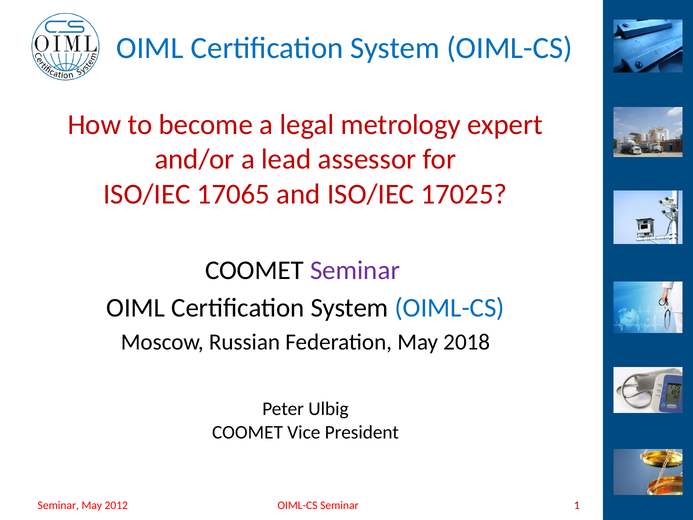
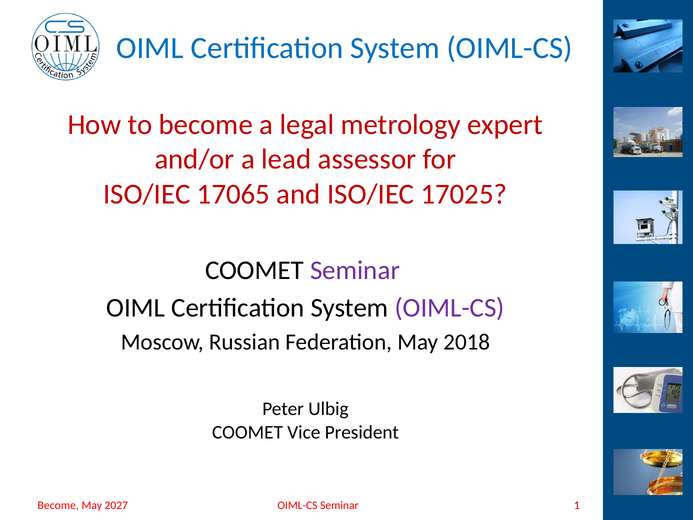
OIML-CS colour: blue -> purple (450, 308)
Seminar: Seminar -> Become (58, 505)
2012: 2012 -> 2027 (116, 505)
